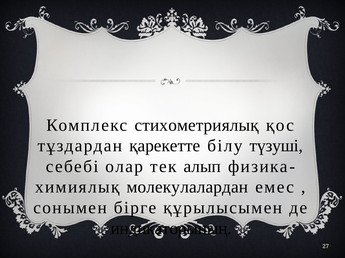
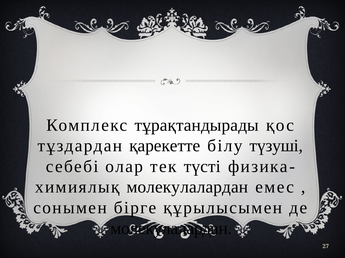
стихометриялық: стихометриялық -> тұрақтандырады (197, 126)
алып: алып -> түсті (202, 167)
индикаторының: индикаторының -> молекулалардан (171, 229)
